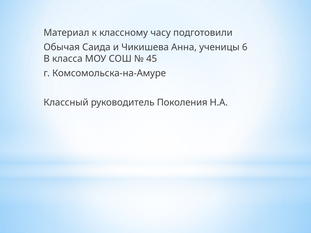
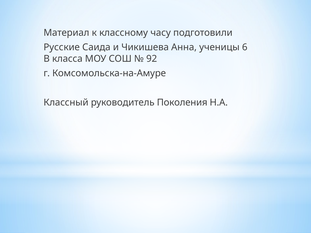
Обычая: Обычая -> Русские (62, 47)
45: 45 -> 92 (152, 59)
